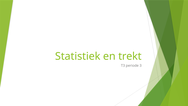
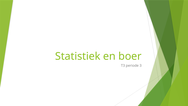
trekt: trekt -> boer (130, 56)
